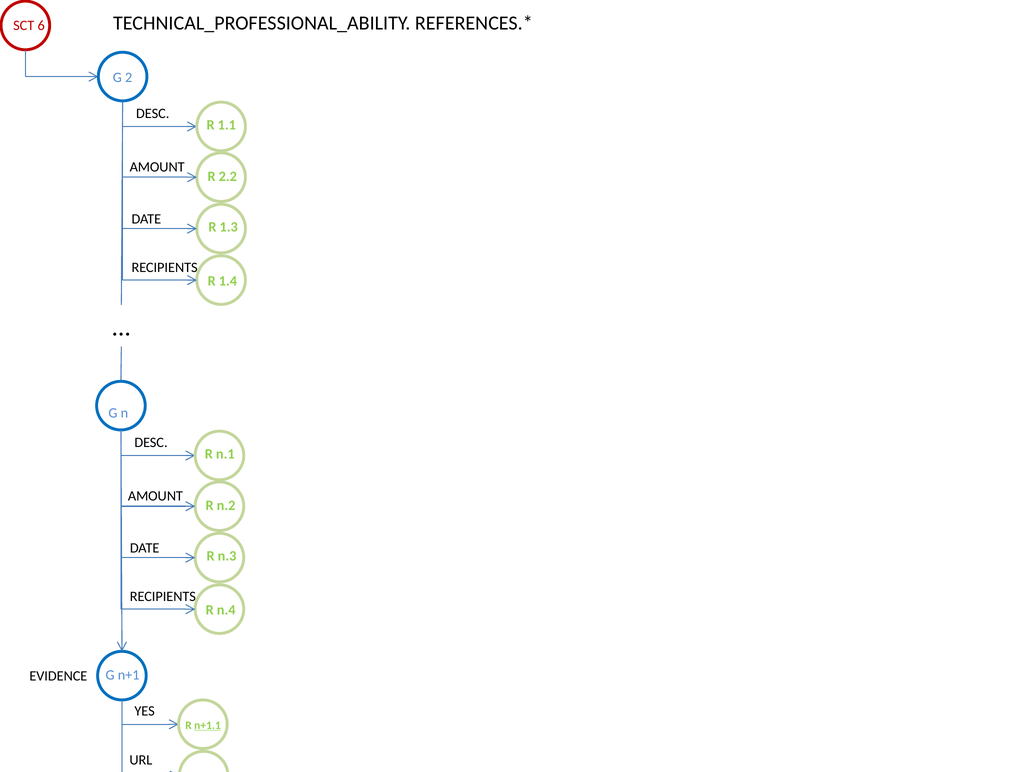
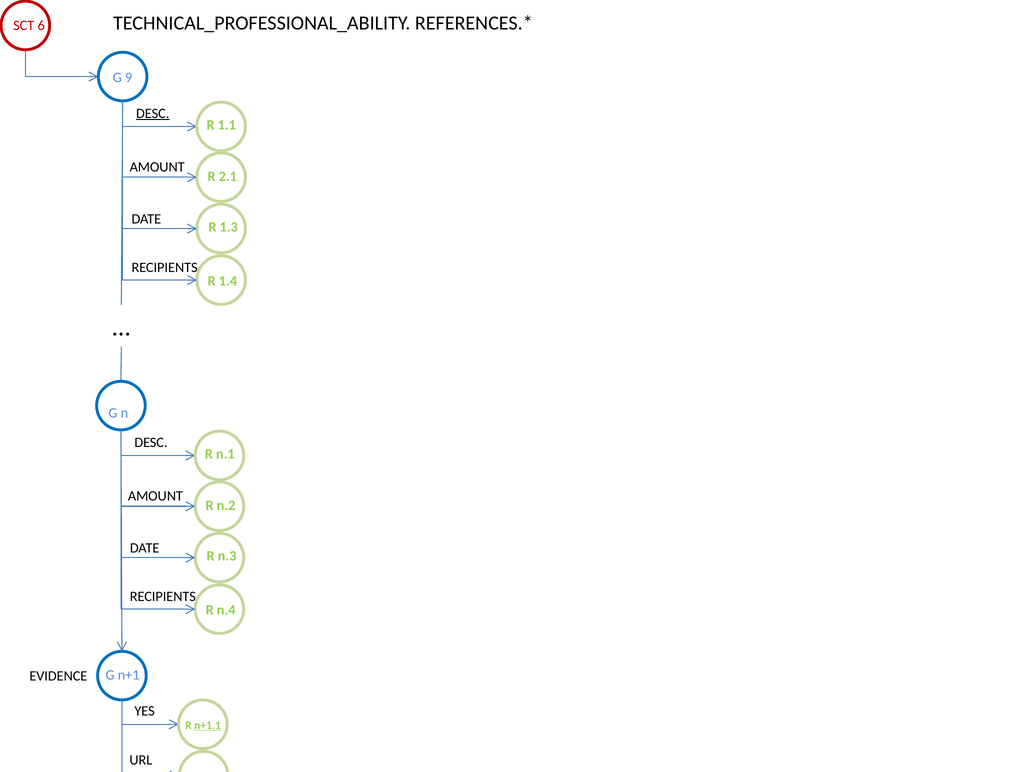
2: 2 -> 9 (129, 77)
DESC underline: none -> present (153, 113)
2.2: 2.2 -> 2.1 (228, 176)
